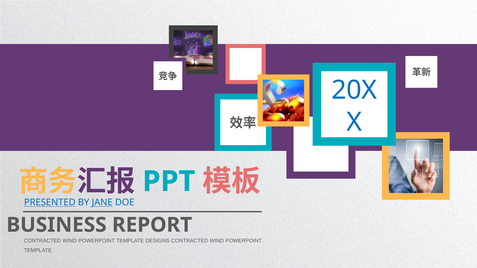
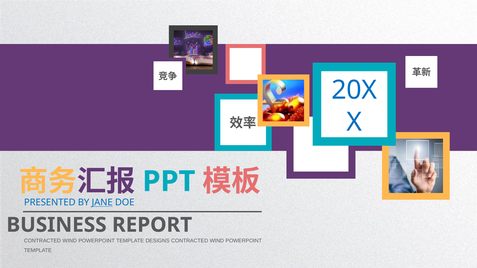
PRESENTED underline: present -> none (50, 203)
